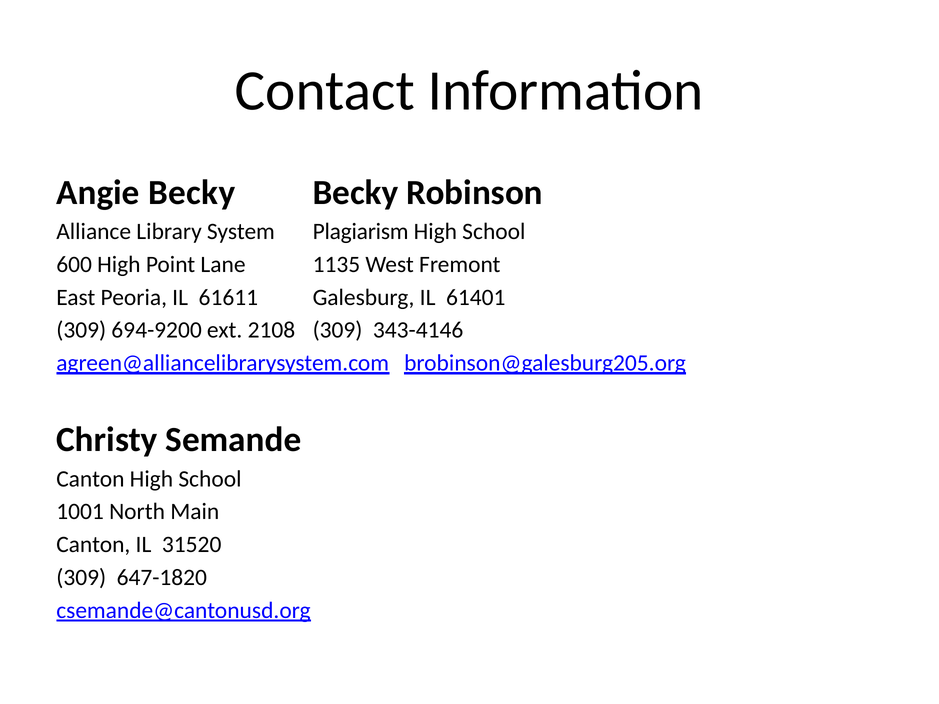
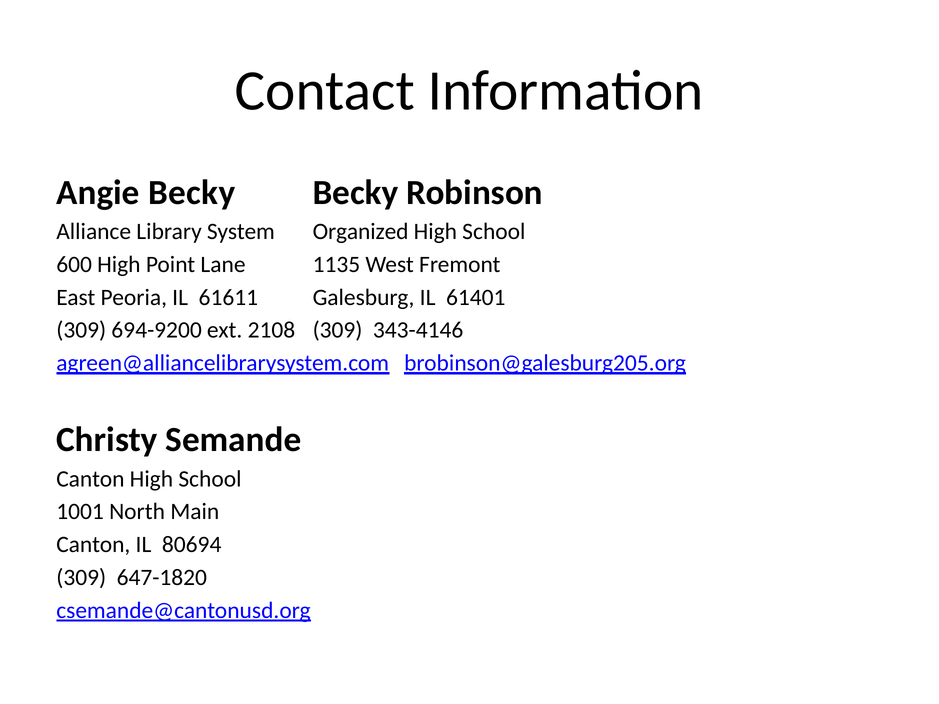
Plagiarism: Plagiarism -> Organized (361, 232)
31520: 31520 -> 80694 (192, 545)
